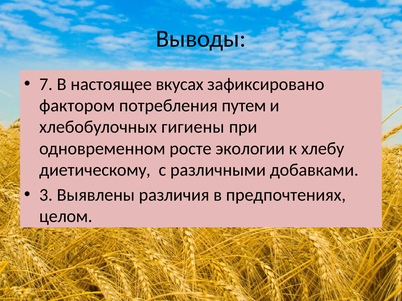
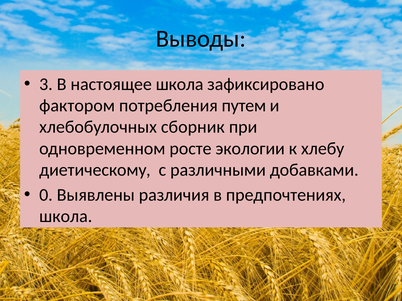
7: 7 -> 3 (46, 84)
настоящее вкусах: вкусах -> школа (180, 84)
гигиены: гигиены -> сборник (193, 127)
3: 3 -> 0 (46, 195)
целом: целом -> школа (66, 217)
